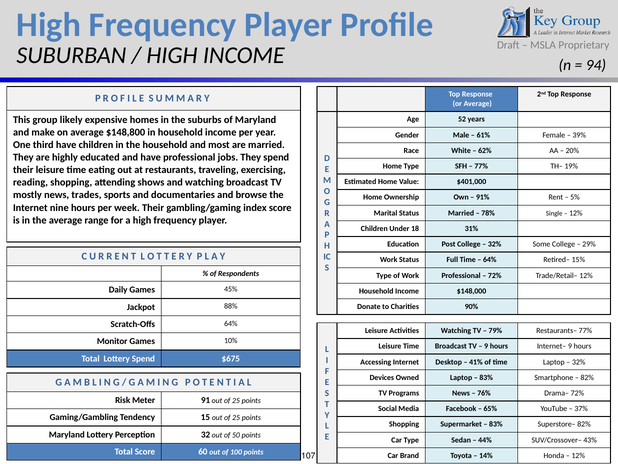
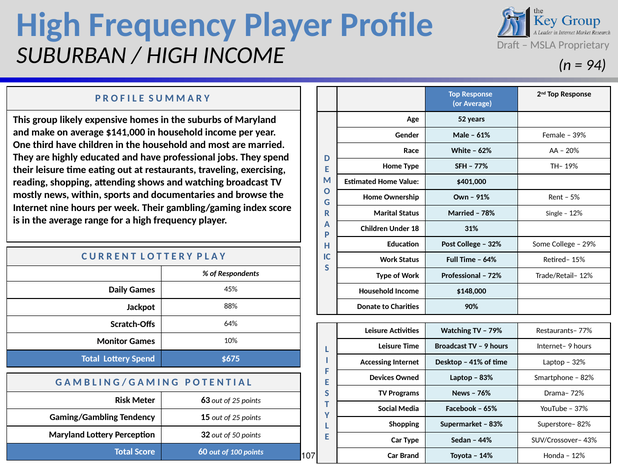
$148,800: $148,800 -> $141,000 (126, 132)
trades: trades -> within (86, 195)
91: 91 -> 63 (206, 400)
